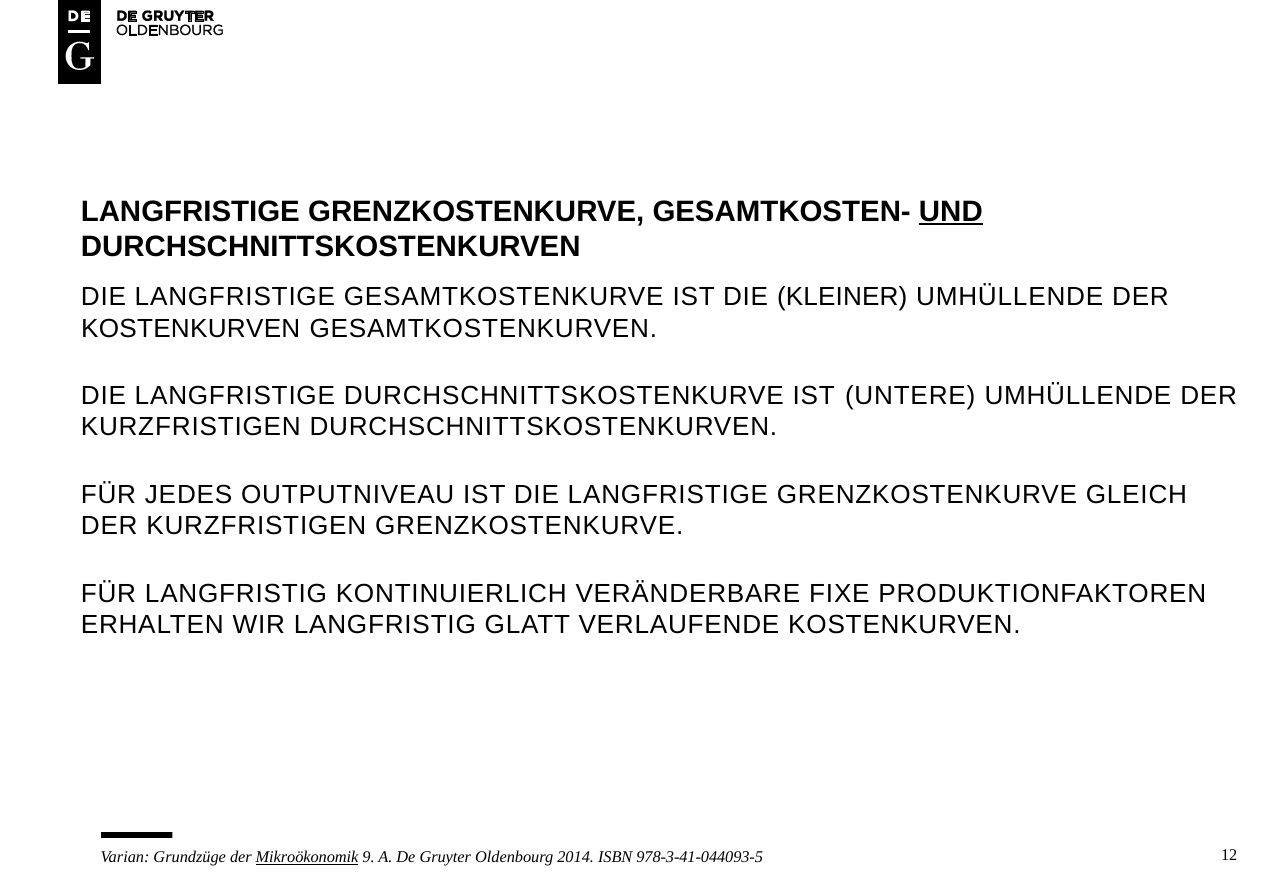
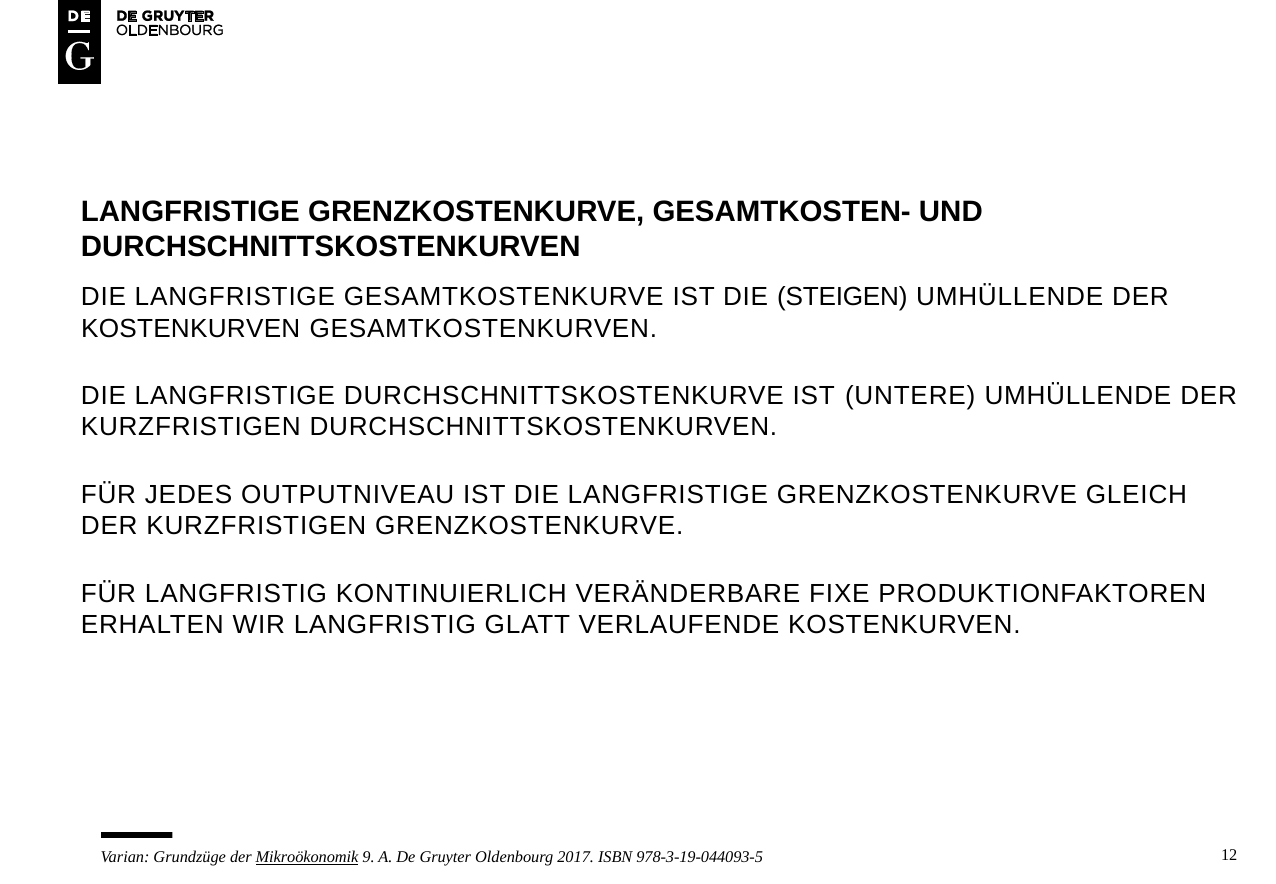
UND underline: present -> none (951, 211)
KLEINER: KLEINER -> STEIGEN (842, 297)
2014: 2014 -> 2017 (576, 857)
978-3-41-044093-5: 978-3-41-044093-5 -> 978-3-19-044093-5 (700, 857)
